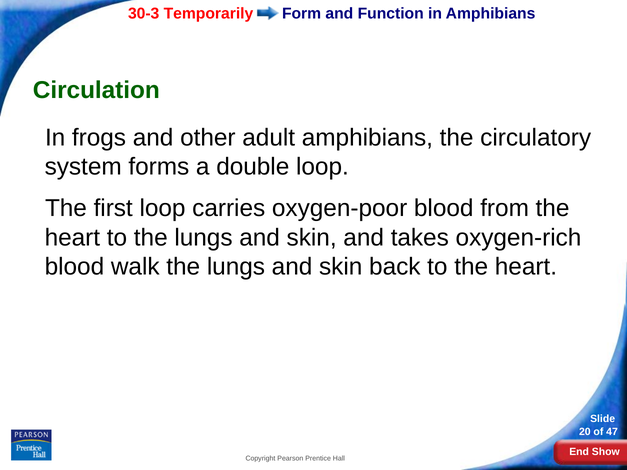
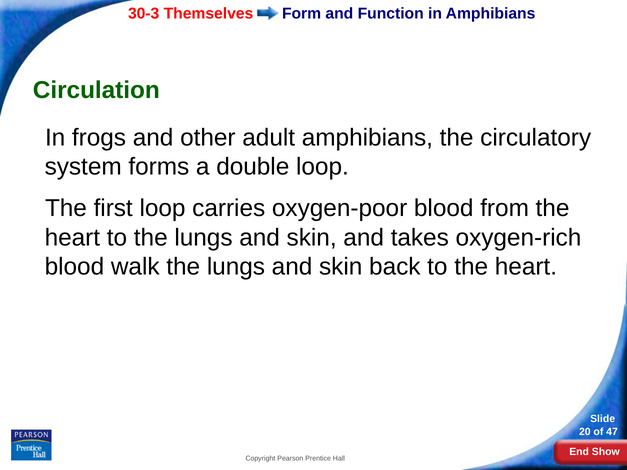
Temporarily: Temporarily -> Themselves (208, 14)
